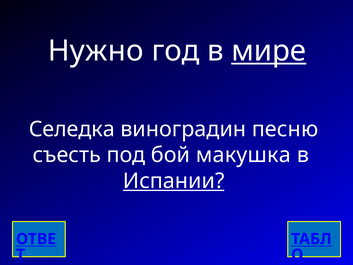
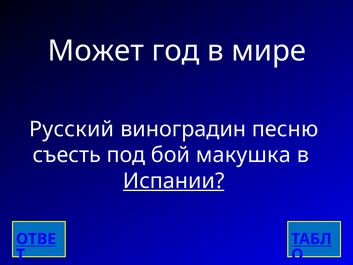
Нужно: Нужно -> Может (96, 51)
мире underline: present -> none (269, 51)
Селедка: Селедка -> Русский (72, 129)
